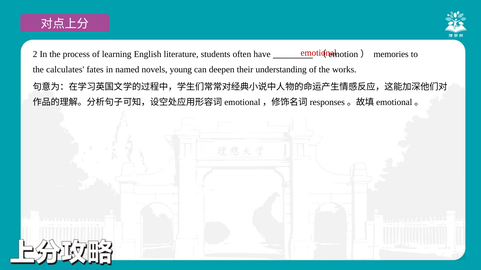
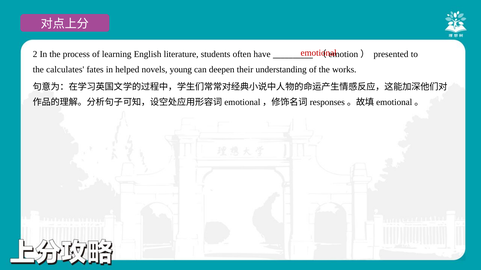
memories: memories -> presented (391, 54)
named: named -> helped (127, 70)
